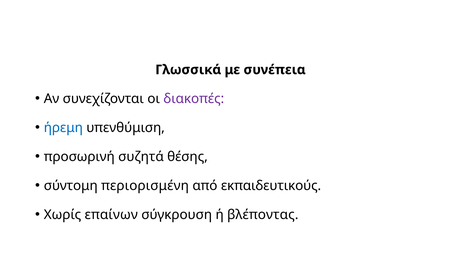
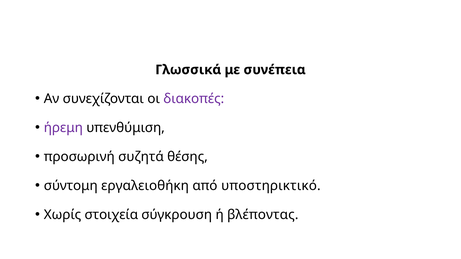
ήρεμη colour: blue -> purple (63, 128)
περιορισμένη: περιορισμένη -> εργαλειοθήκη (145, 186)
εκπαιδευτικούς: εκπαιδευτικούς -> υποστηρικτικό (271, 186)
επαίνων: επαίνων -> στοιχεία (111, 215)
